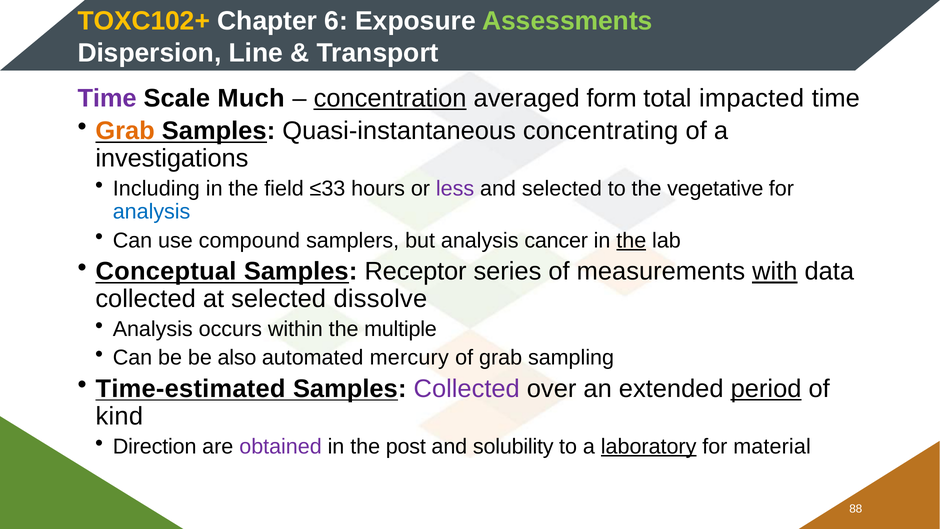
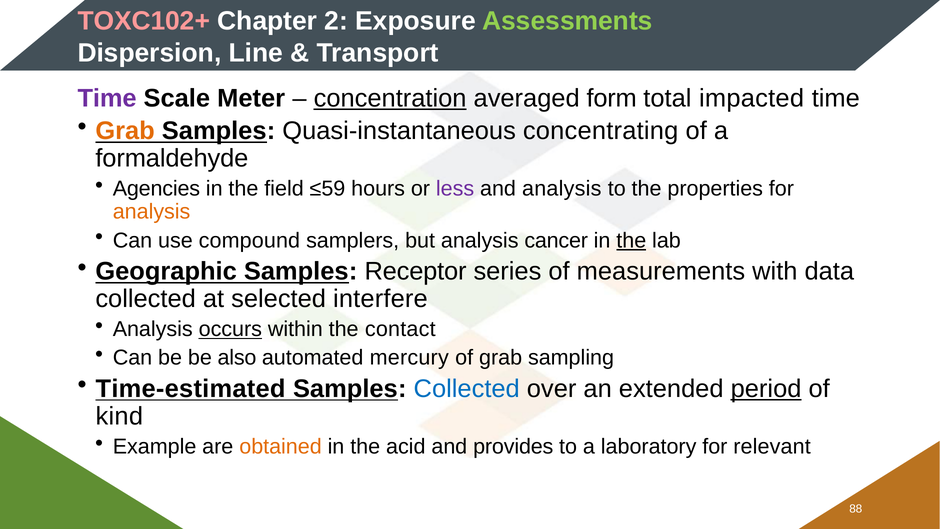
TOXC102+ colour: yellow -> pink (144, 21)
6: 6 -> 2 (336, 21)
Much: Much -> Meter (251, 98)
investigations: investigations -> formaldehyde (172, 158)
Including: Including -> Agencies (156, 188)
≤33: ≤33 -> ≤59 (327, 188)
and selected: selected -> analysis (562, 188)
vegetative: vegetative -> properties (715, 188)
analysis colour: blue -> orange (152, 212)
Conceptual: Conceptual -> Geographic (166, 271)
with underline: present -> none (775, 271)
dissolve: dissolve -> interfere (380, 299)
occurs underline: none -> present (230, 329)
multiple: multiple -> contact (400, 329)
Collected colour: purple -> blue (467, 389)
Direction: Direction -> Example (155, 446)
obtained colour: purple -> orange (281, 446)
post: post -> acid (406, 446)
solubility: solubility -> provides (513, 446)
laboratory underline: present -> none (649, 446)
material: material -> relevant (772, 446)
